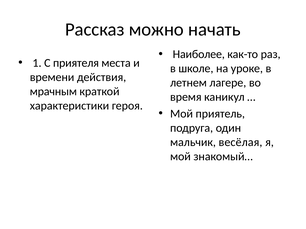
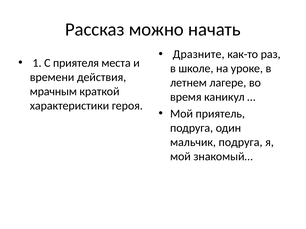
Наиболее: Наиболее -> Дразните (199, 54)
мальчик весёлая: весёлая -> подруга (241, 142)
